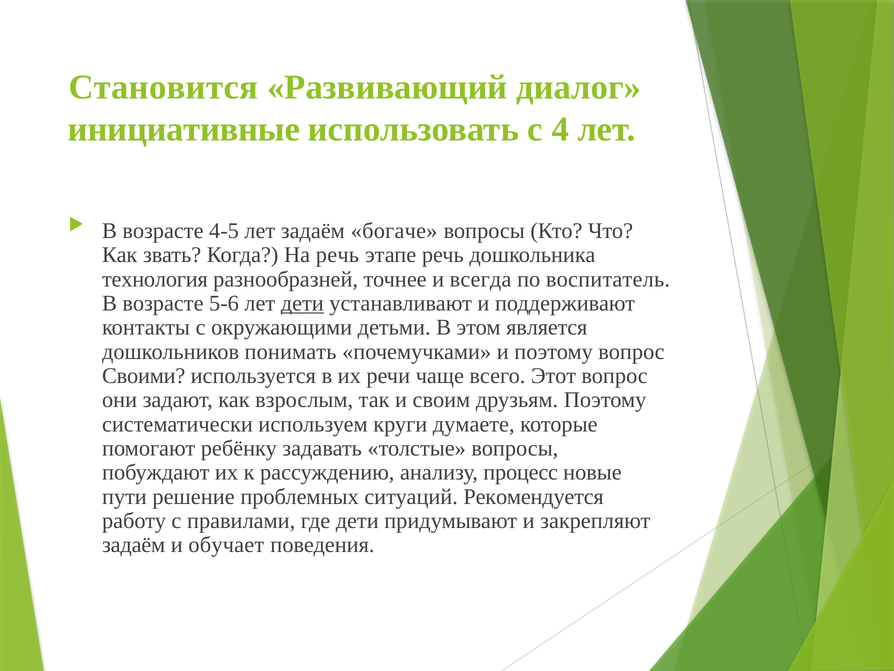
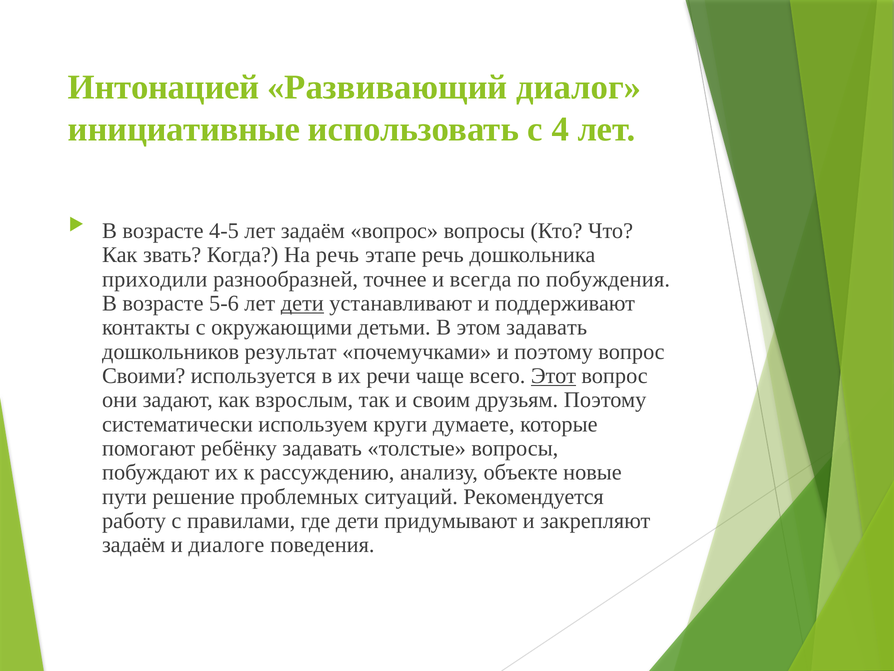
Становится: Становится -> Интонацией (164, 87)
задаём богаче: богаче -> вопрос (394, 231)
технология: технология -> приходили (155, 279)
воспитатель: воспитатель -> побуждения (608, 279)
этом является: является -> задавать (547, 327)
понимать: понимать -> результат (291, 351)
Этот underline: none -> present (554, 376)
процесс: процесс -> объекте (521, 472)
обучает: обучает -> диалоге (226, 545)
